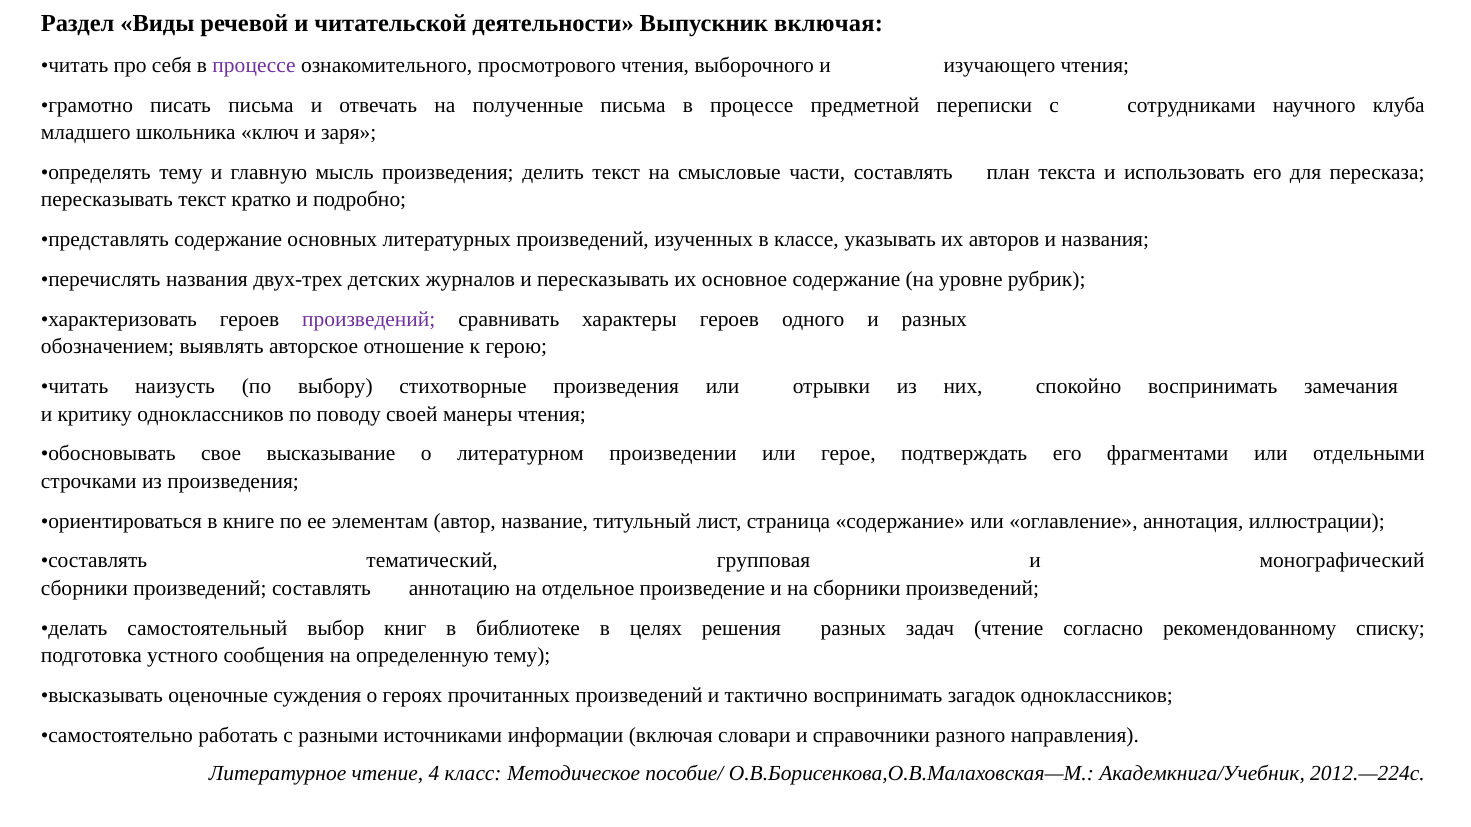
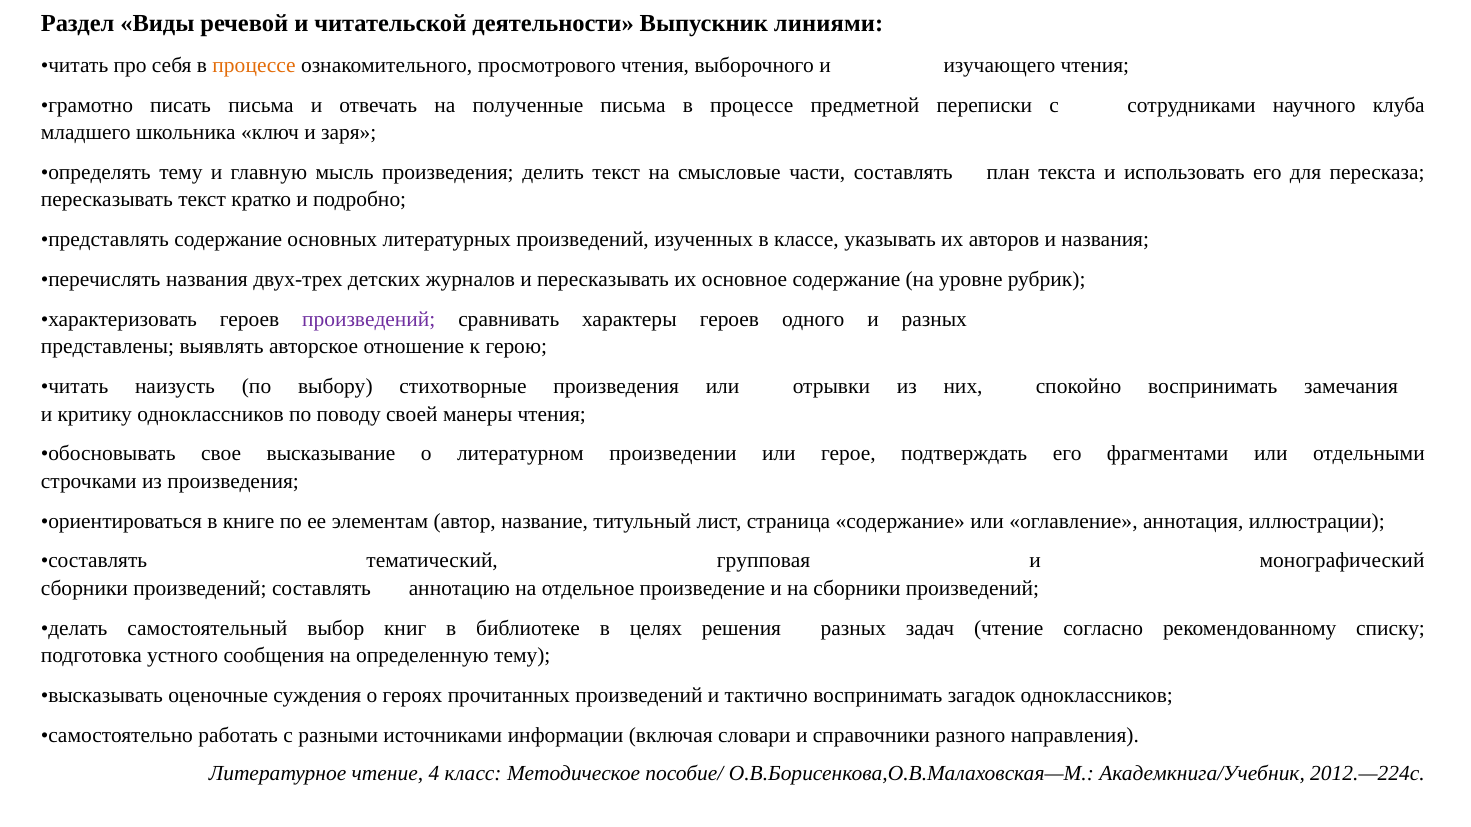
Выпускник включая: включая -> линиями (829, 24)
процессе colour: purple -> orange (254, 65)
обозначением: обозначением -> представлены (107, 347)
